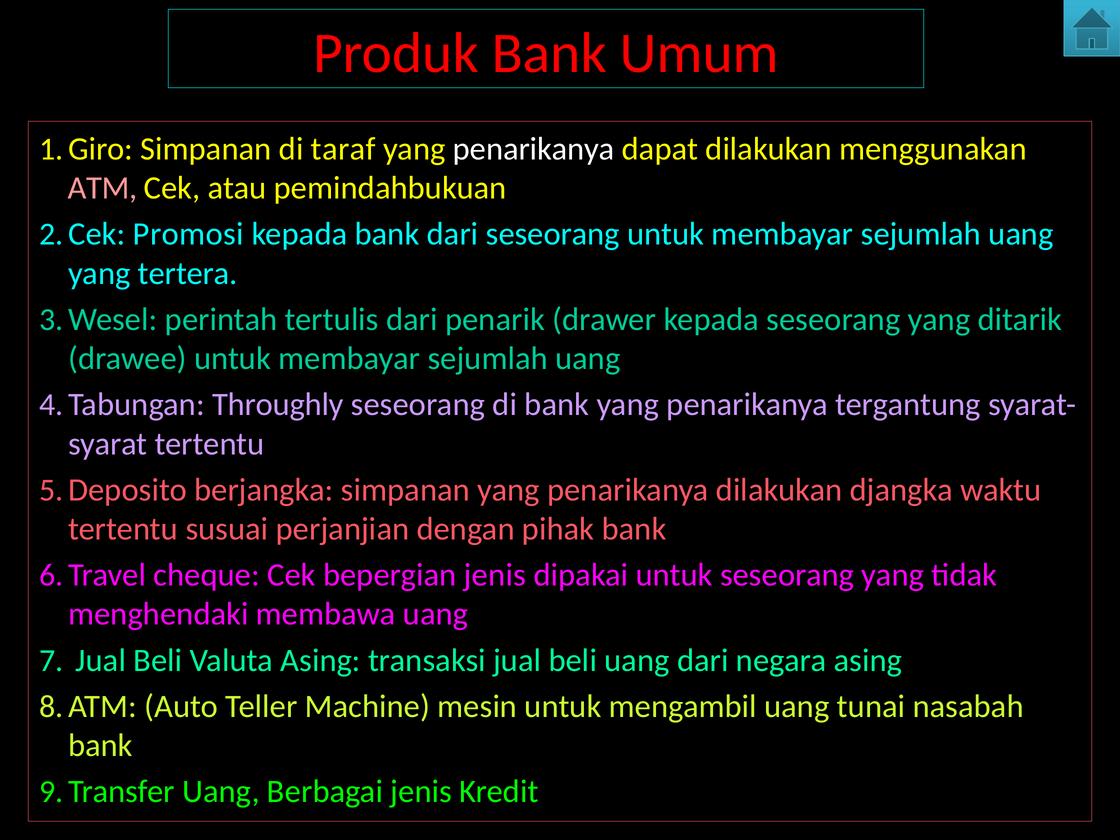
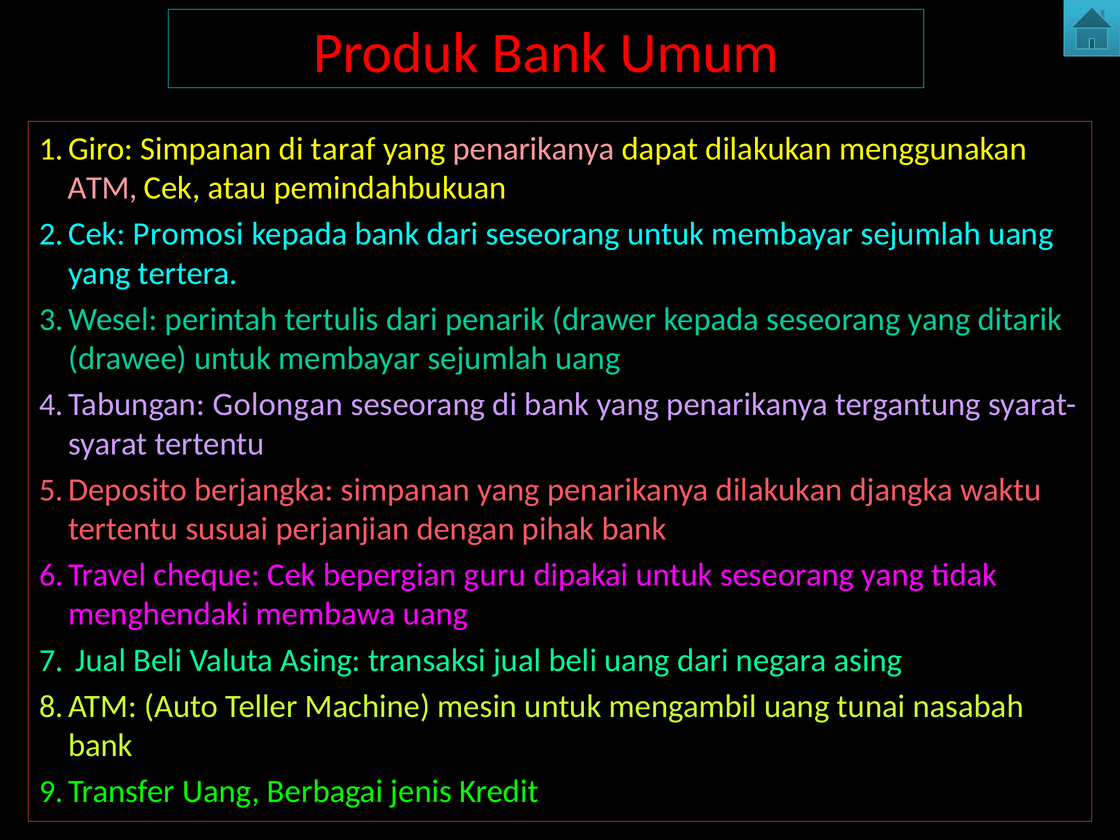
penarikanya colour: white -> pink (534, 149)
Throughly: Throughly -> Golongan (278, 405)
bepergian jenis: jenis -> guru (495, 575)
